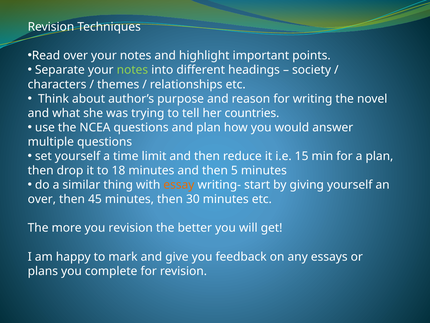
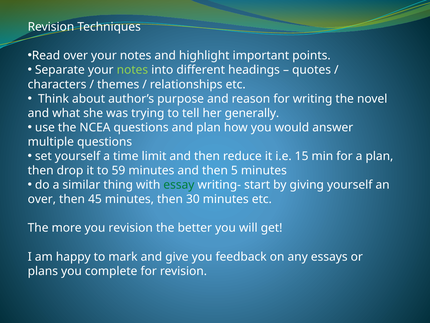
society: society -> quotes (312, 70)
countries: countries -> generally (252, 113)
18: 18 -> 59 (118, 170)
essay colour: orange -> green (179, 185)
